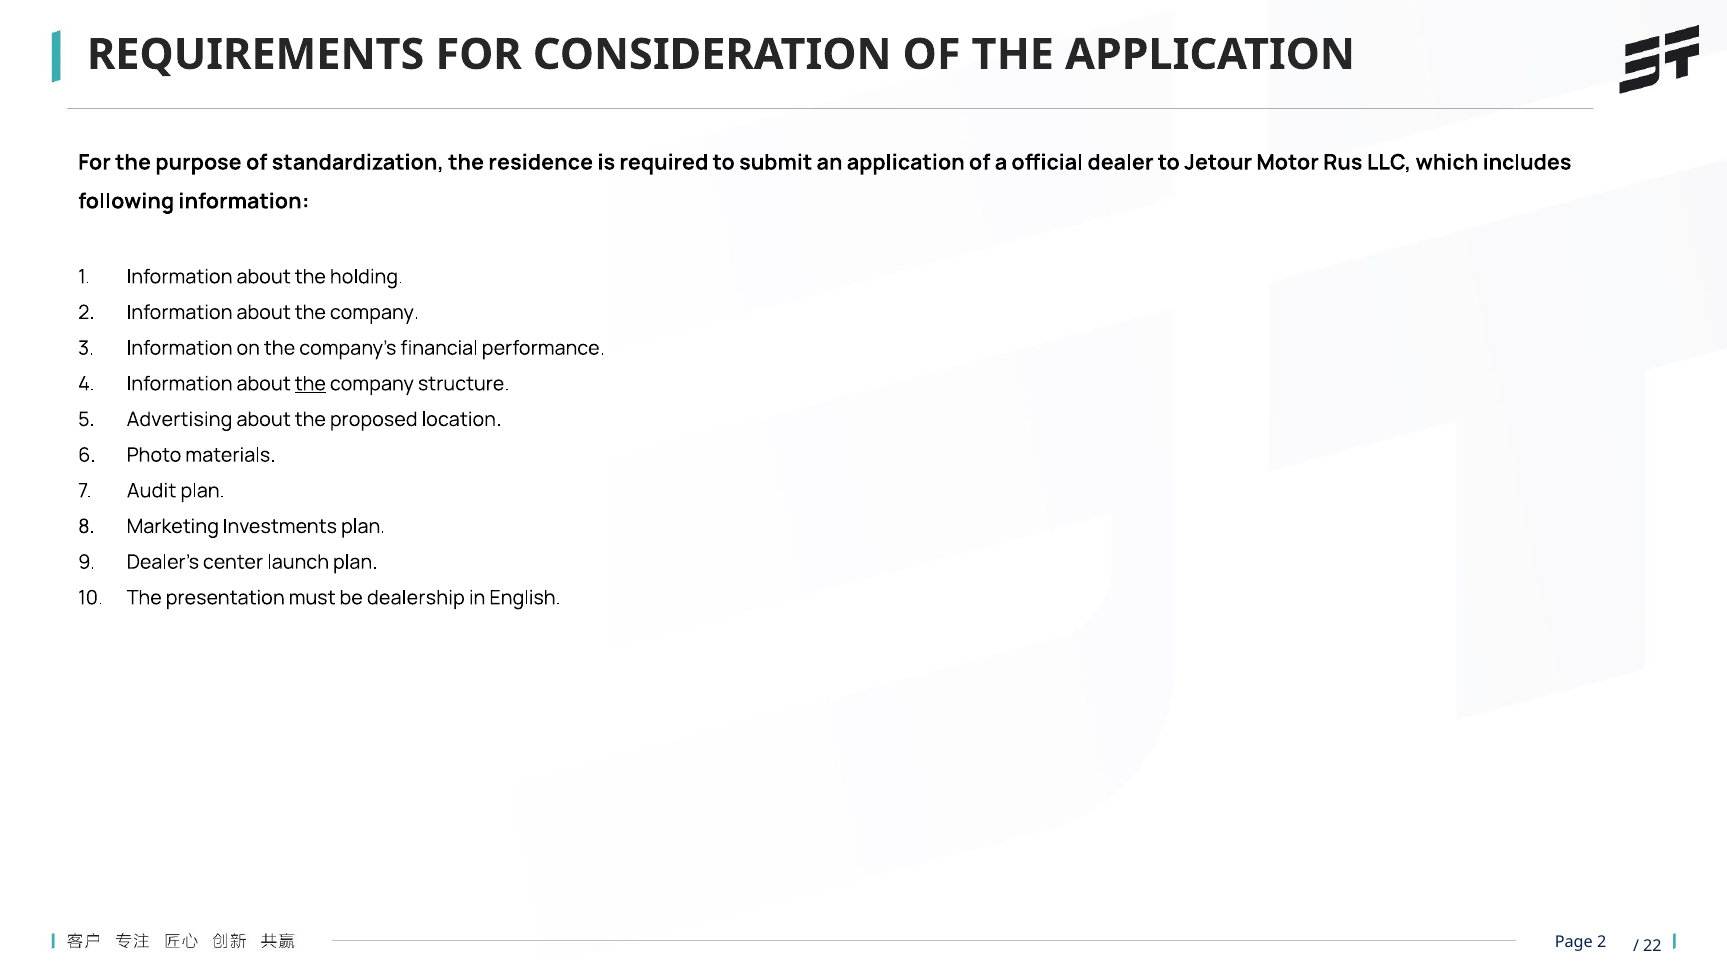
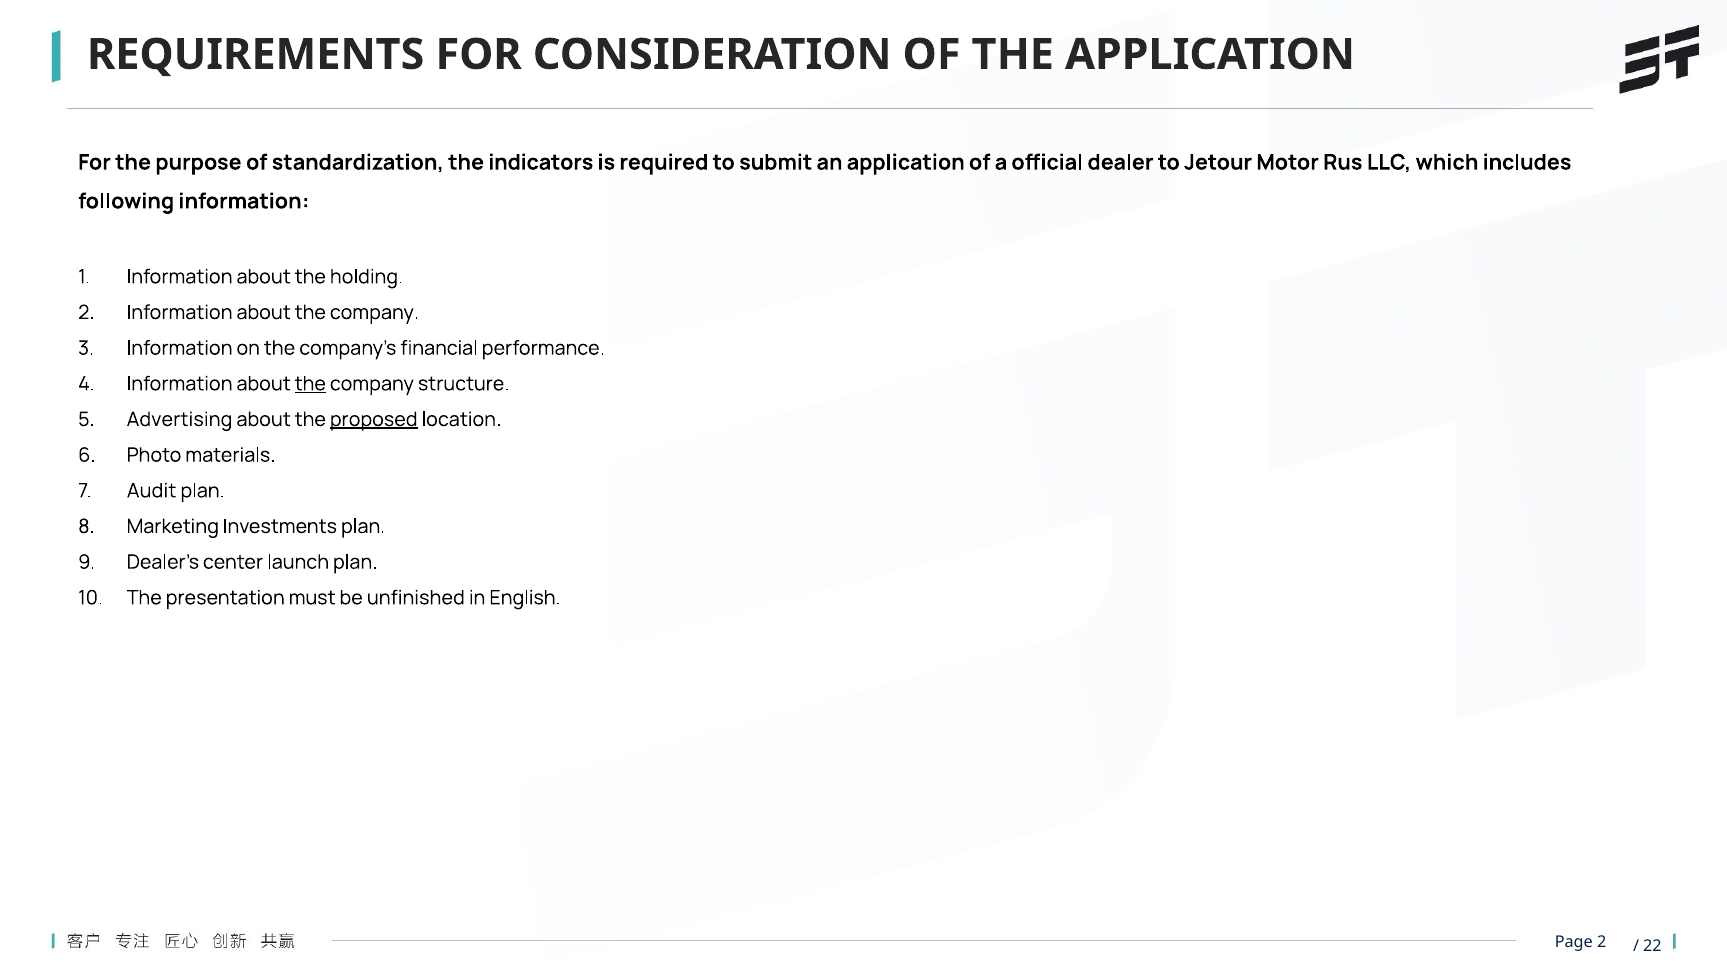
residence: residence -> indicators (541, 162)
proposed underline: none -> present (374, 419)
dealership: dealership -> unfinished (416, 597)
